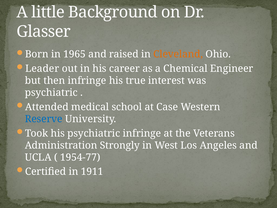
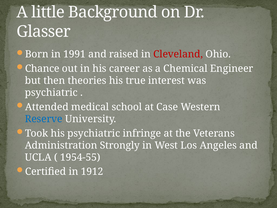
1965: 1965 -> 1991 (75, 54)
Cleveland colour: orange -> red (178, 54)
Leader: Leader -> Chance (42, 69)
then infringe: infringe -> theories (87, 81)
1954-77: 1954-77 -> 1954-55 (80, 157)
1911: 1911 -> 1912 (92, 171)
